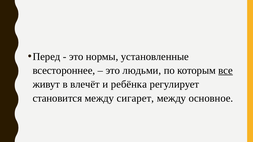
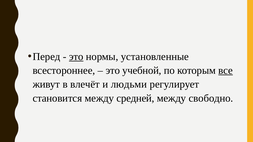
это underline: none -> present (76, 57)
людьми: людьми -> учебной (142, 71)
ребёнка: ребёнка -> людьми (129, 85)
сигарет: сигарет -> средней (135, 98)
основное: основное -> свободно (211, 98)
